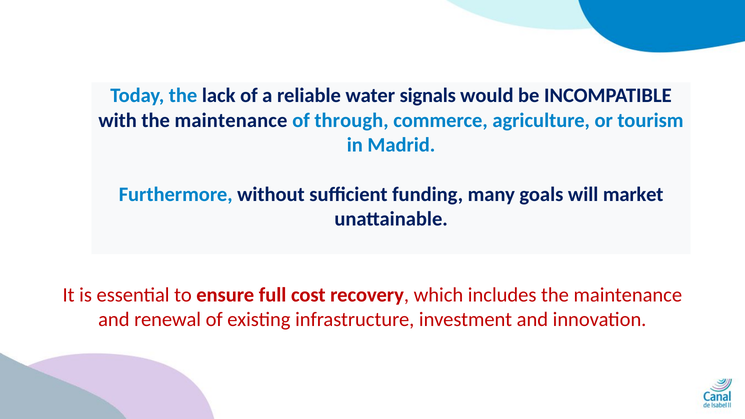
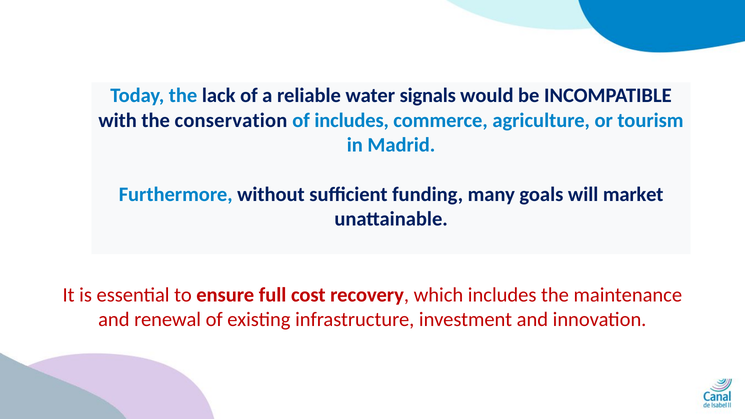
with the maintenance: maintenance -> conservation (231, 120)
of through: through -> includes (352, 120)
